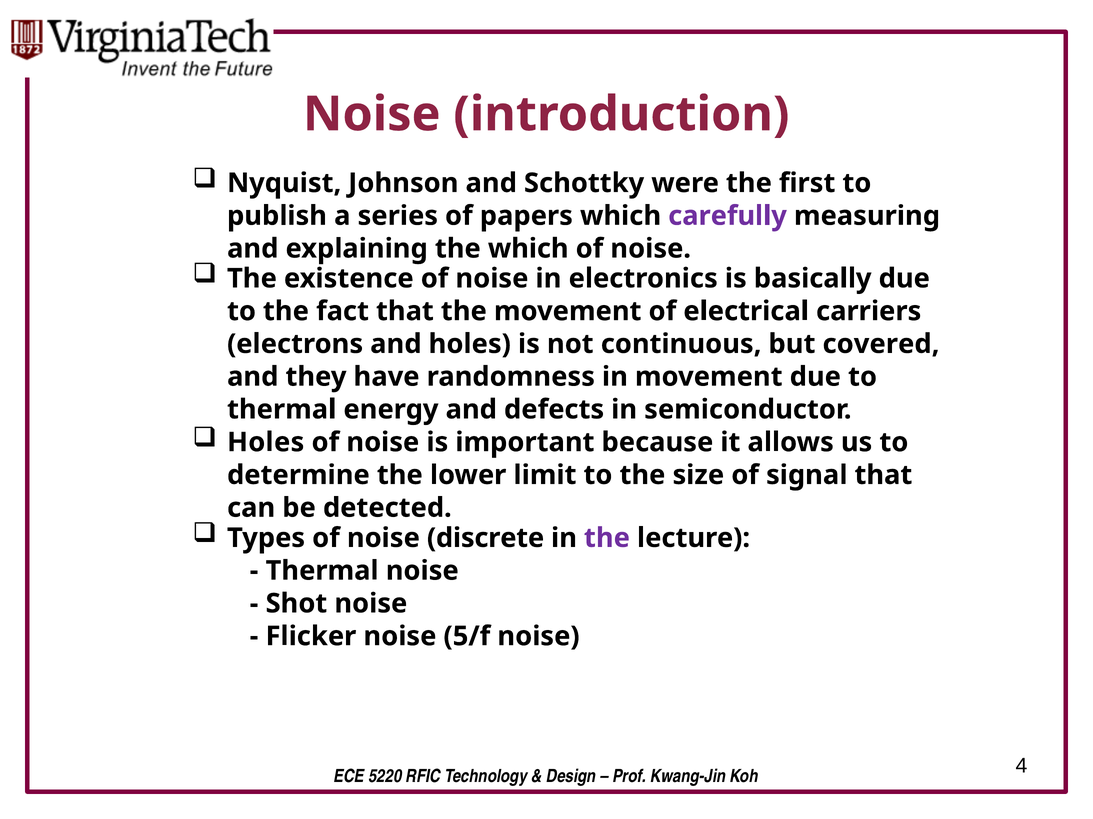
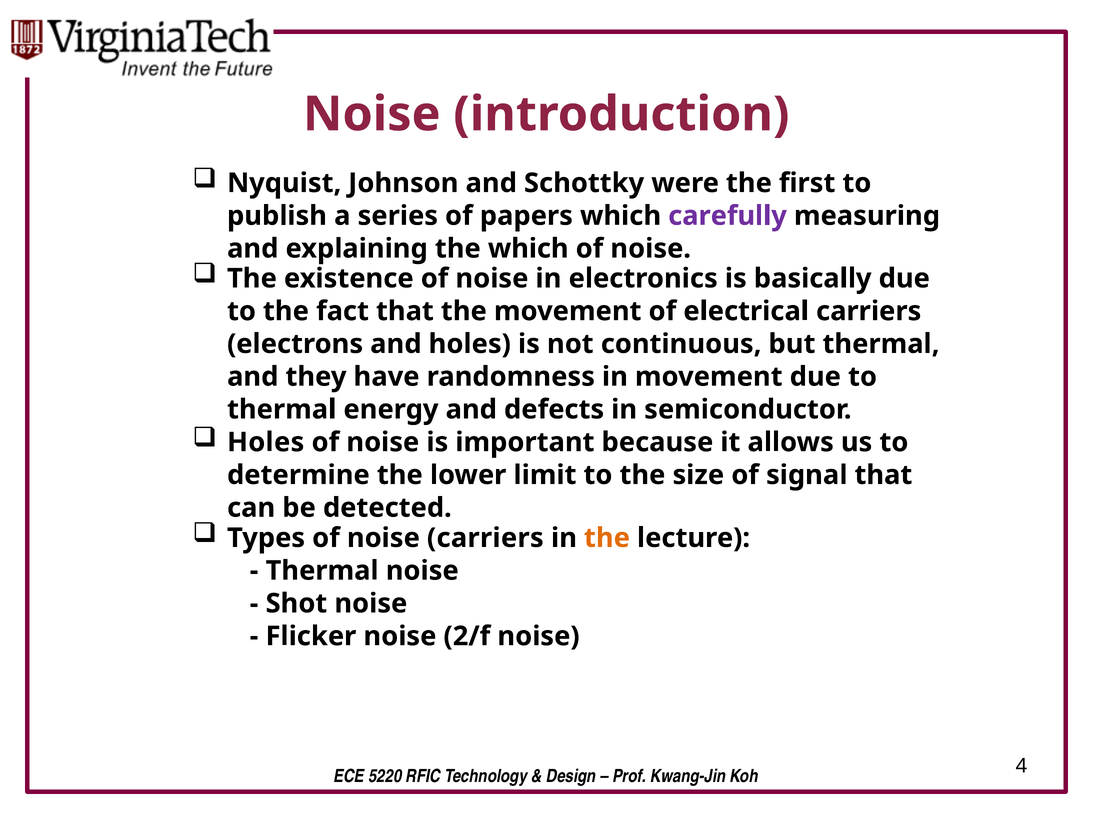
but covered: covered -> thermal (881, 344)
noise discrete: discrete -> carriers (485, 538)
the colour: purple -> orange (607, 538)
5/f: 5/f -> 2/f (467, 637)
